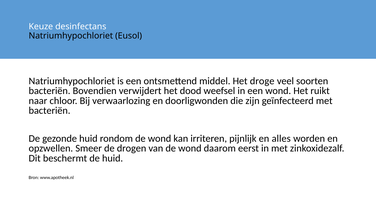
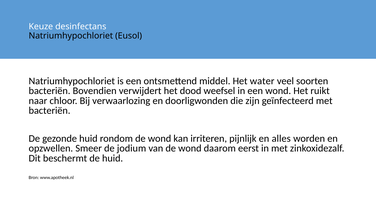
droge: droge -> water (262, 81)
drogen: drogen -> jodium (132, 149)
